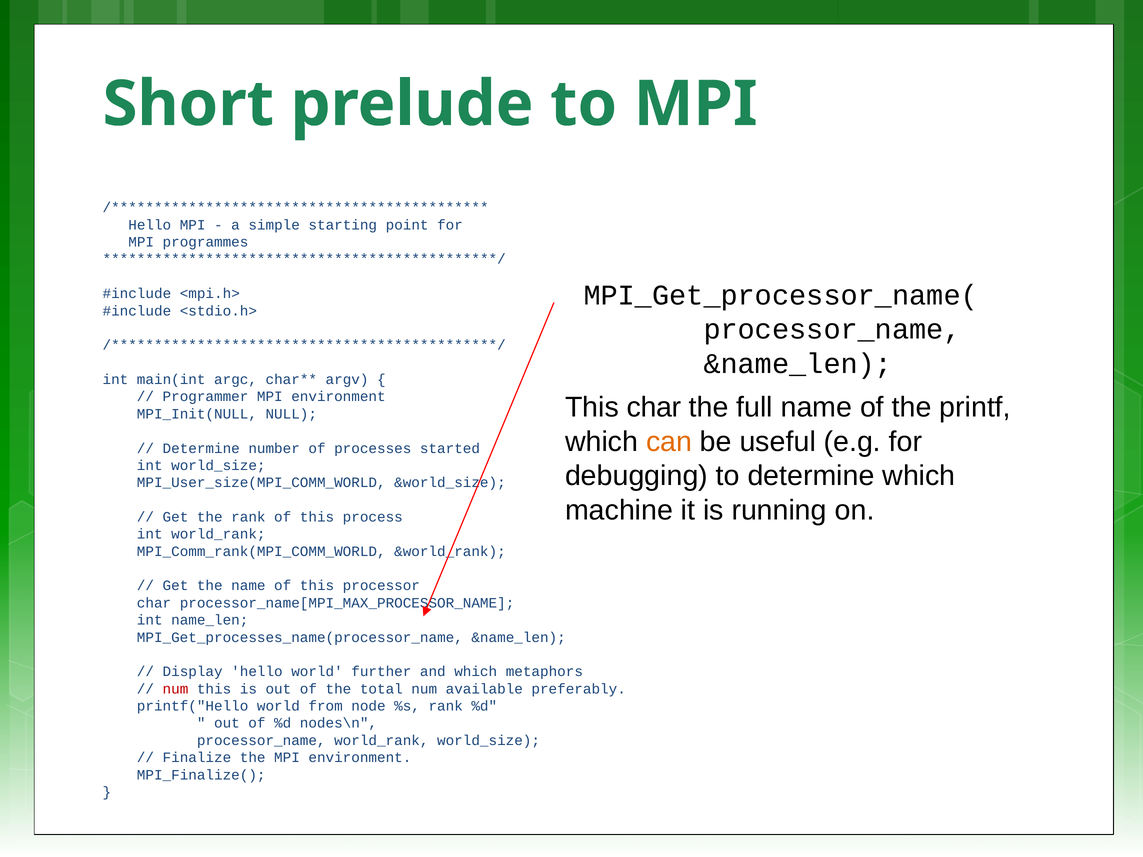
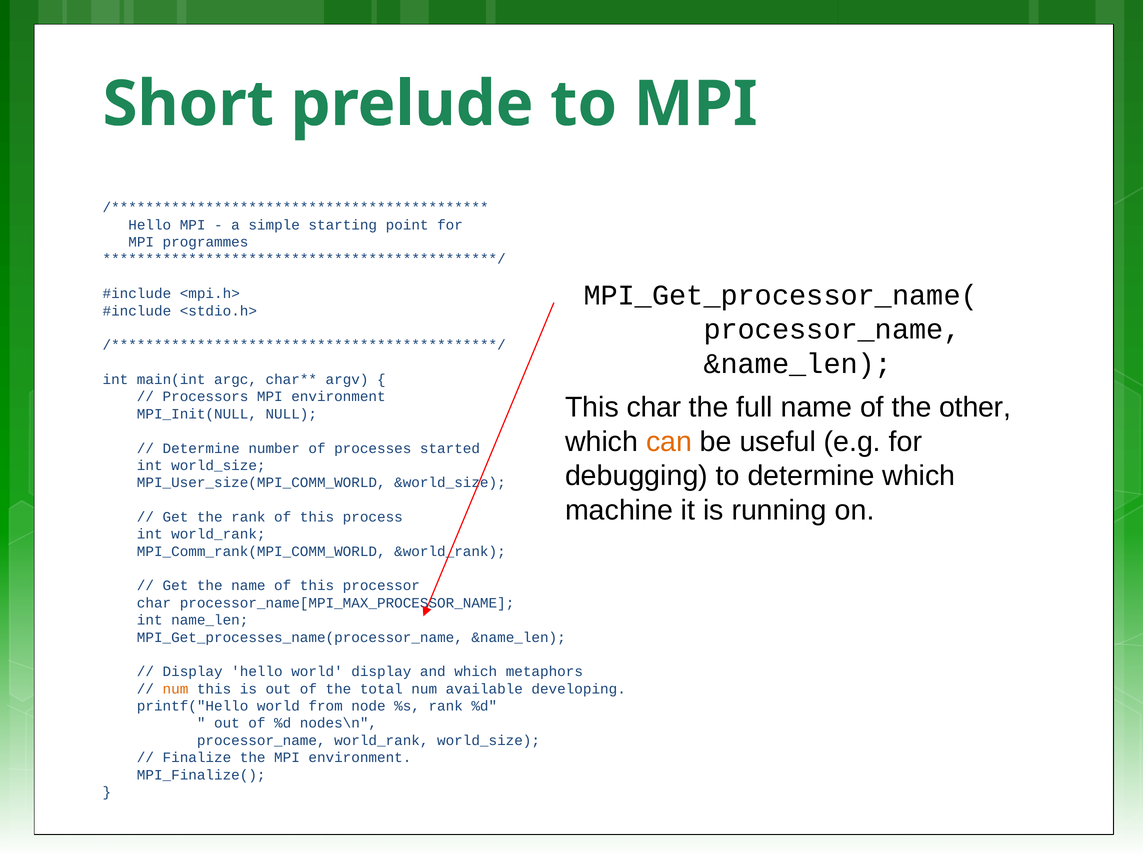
Programmer: Programmer -> Processors (205, 397)
printf: printf -> other (975, 408)
world further: further -> display (381, 672)
num colour: red -> orange (175, 689)
preferably: preferably -> developing (579, 689)
